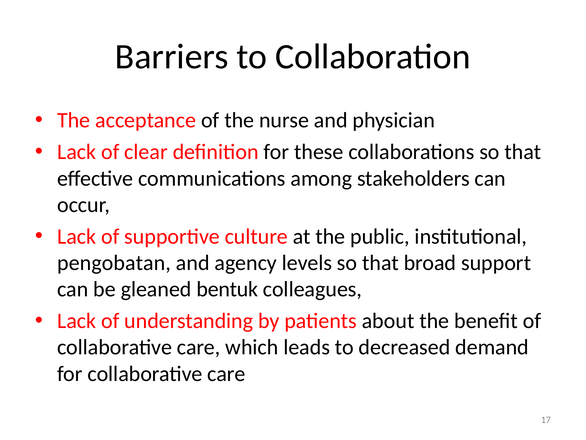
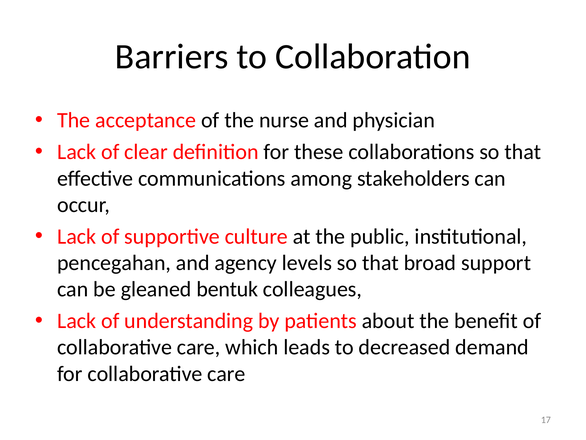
pengobatan: pengobatan -> pencegahan (114, 263)
